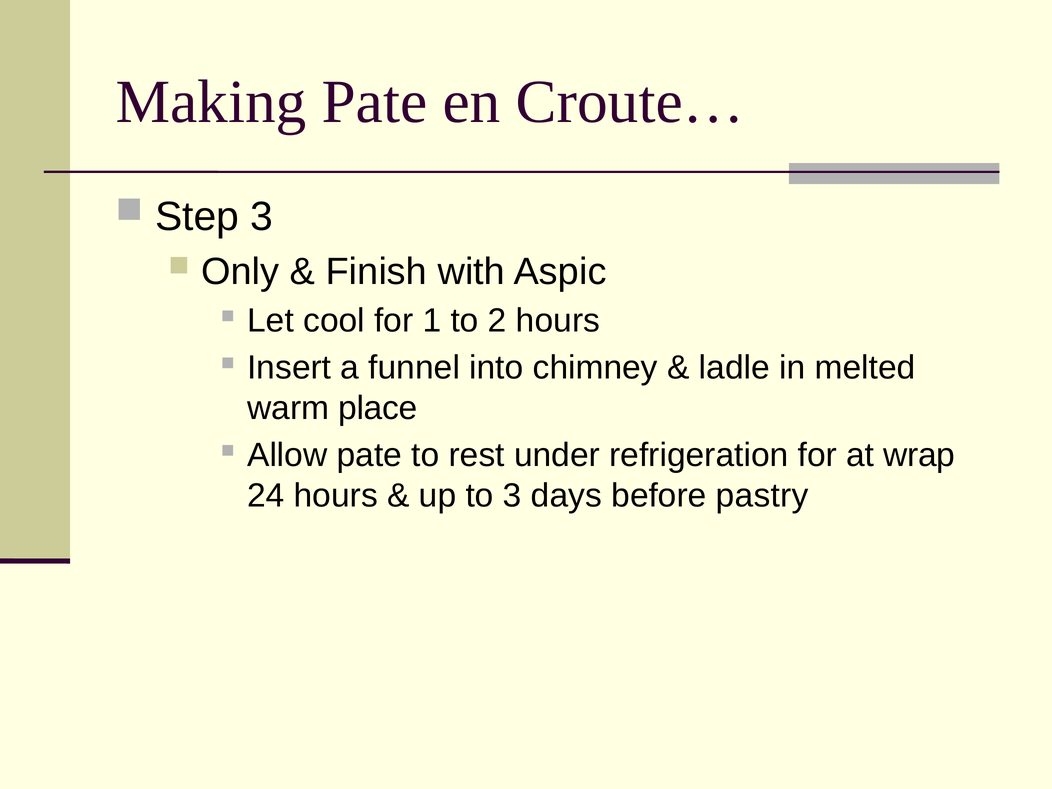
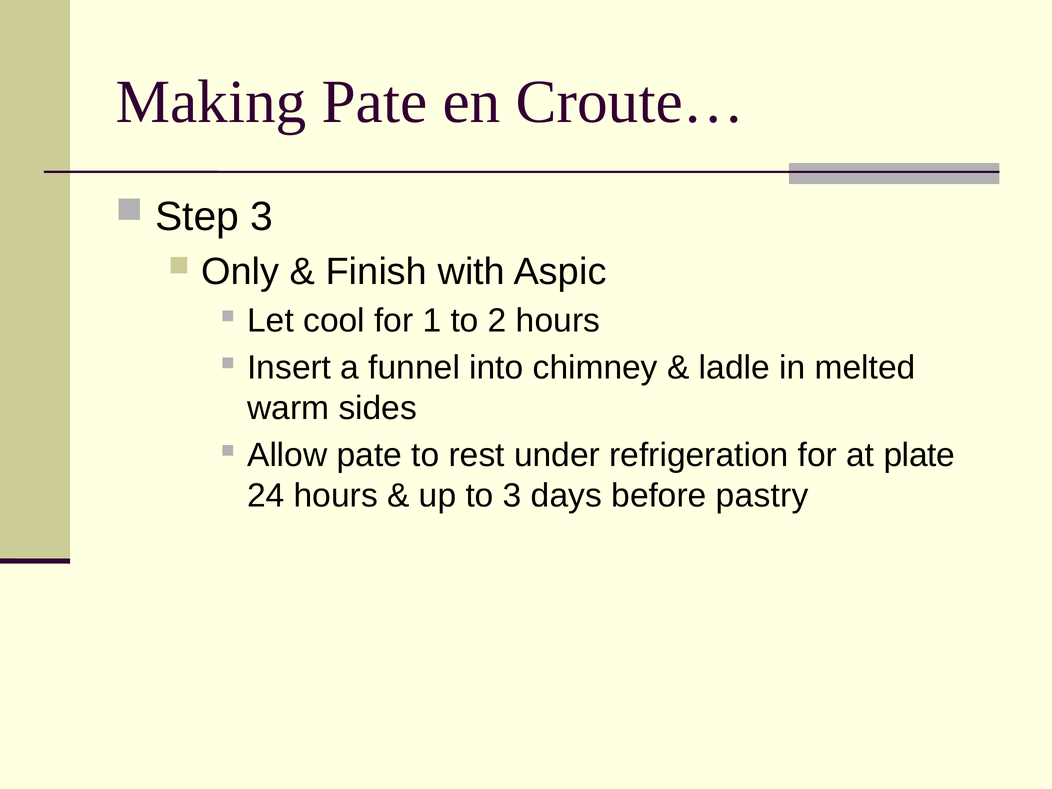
place: place -> sides (378, 408)
wrap: wrap -> plate (919, 455)
